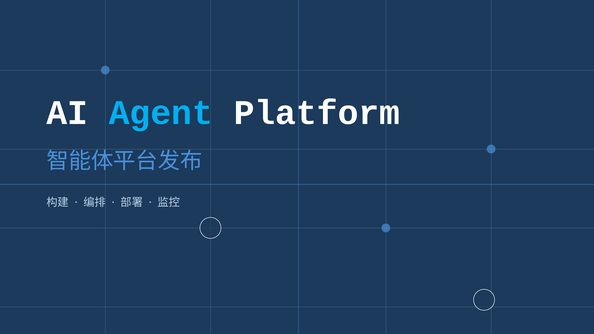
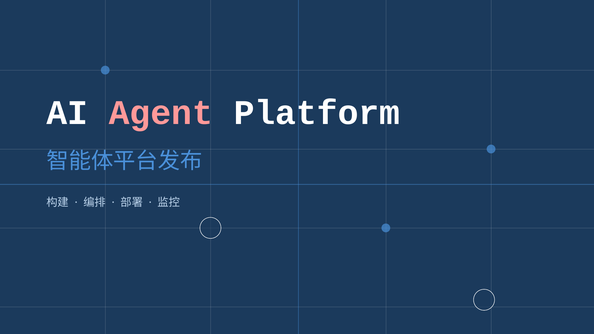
Agent colour: light blue -> pink (161, 113)
